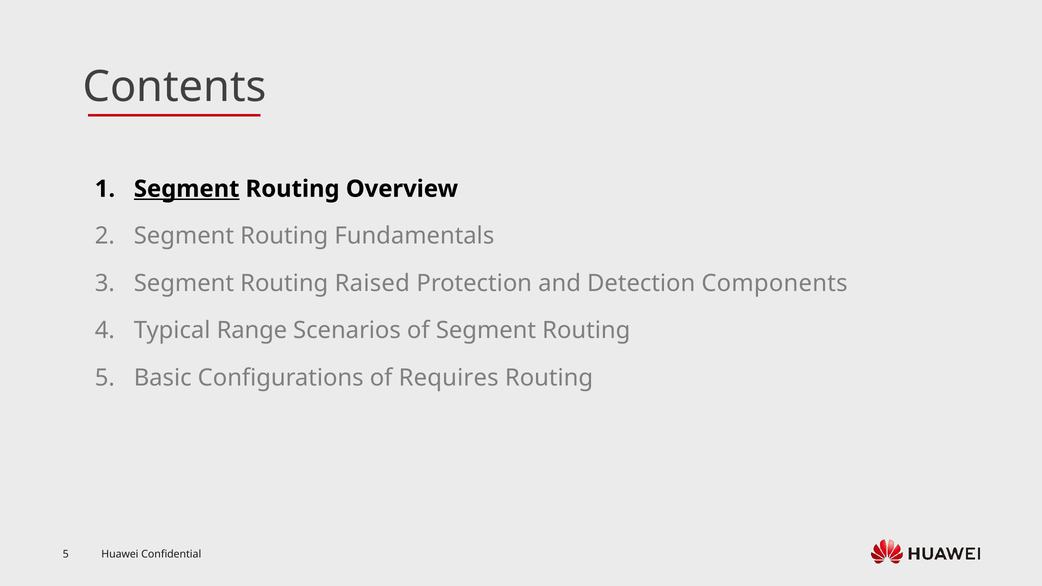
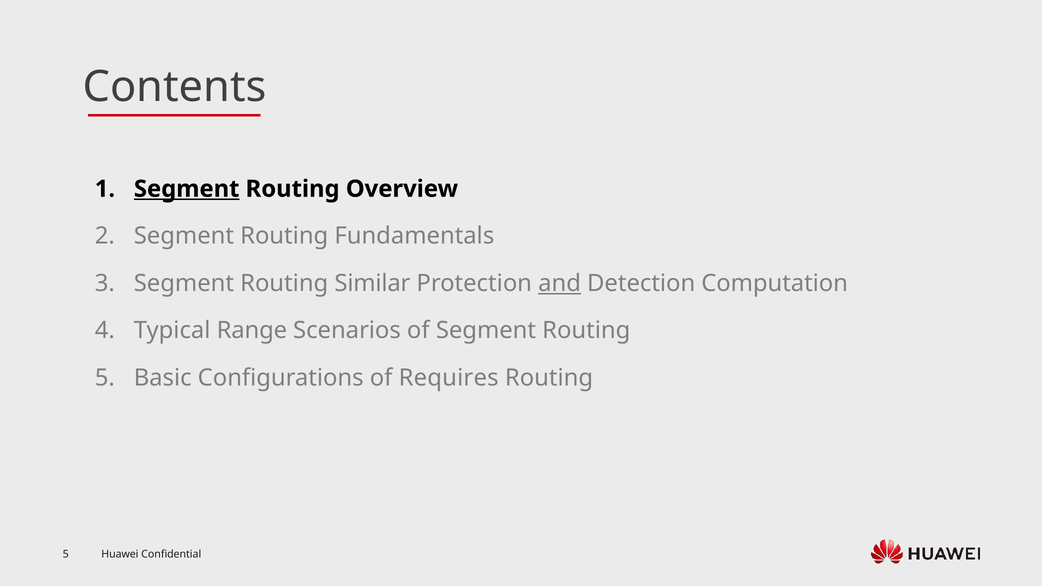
Raised: Raised -> Similar (372, 283)
and underline: none -> present (560, 283)
Components: Components -> Computation (775, 283)
